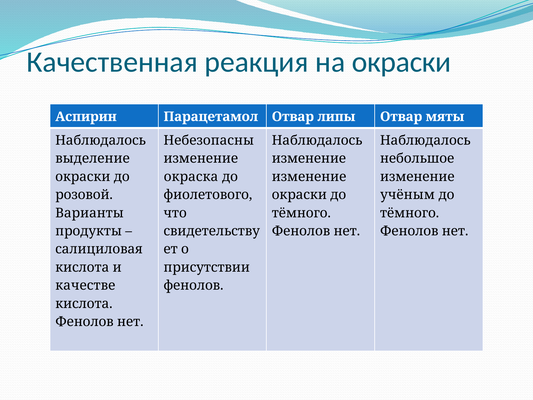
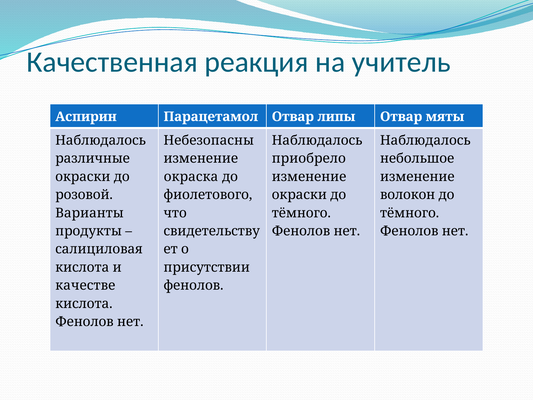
на окраски: окраски -> учитель (401, 62)
выделение: выделение -> различные (93, 158)
изменение: изменение -> приобрело (309, 158)
учёным: учёным -> волокон (408, 195)
